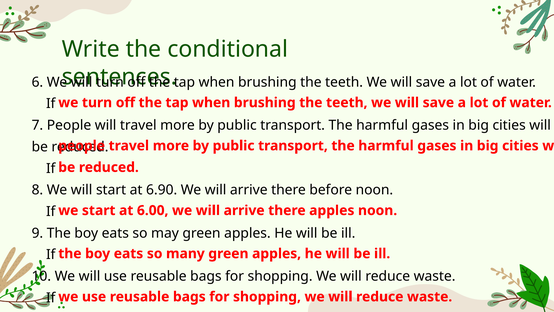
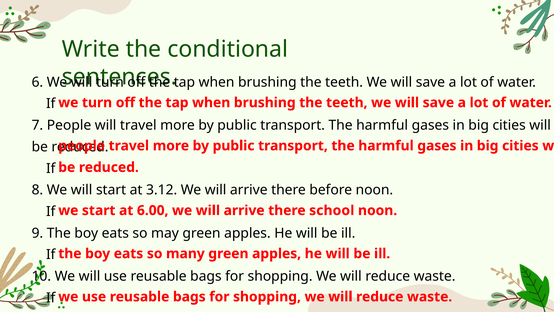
6.90: 6.90 -> 3.12 (162, 190)
there apples: apples -> school (332, 210)
